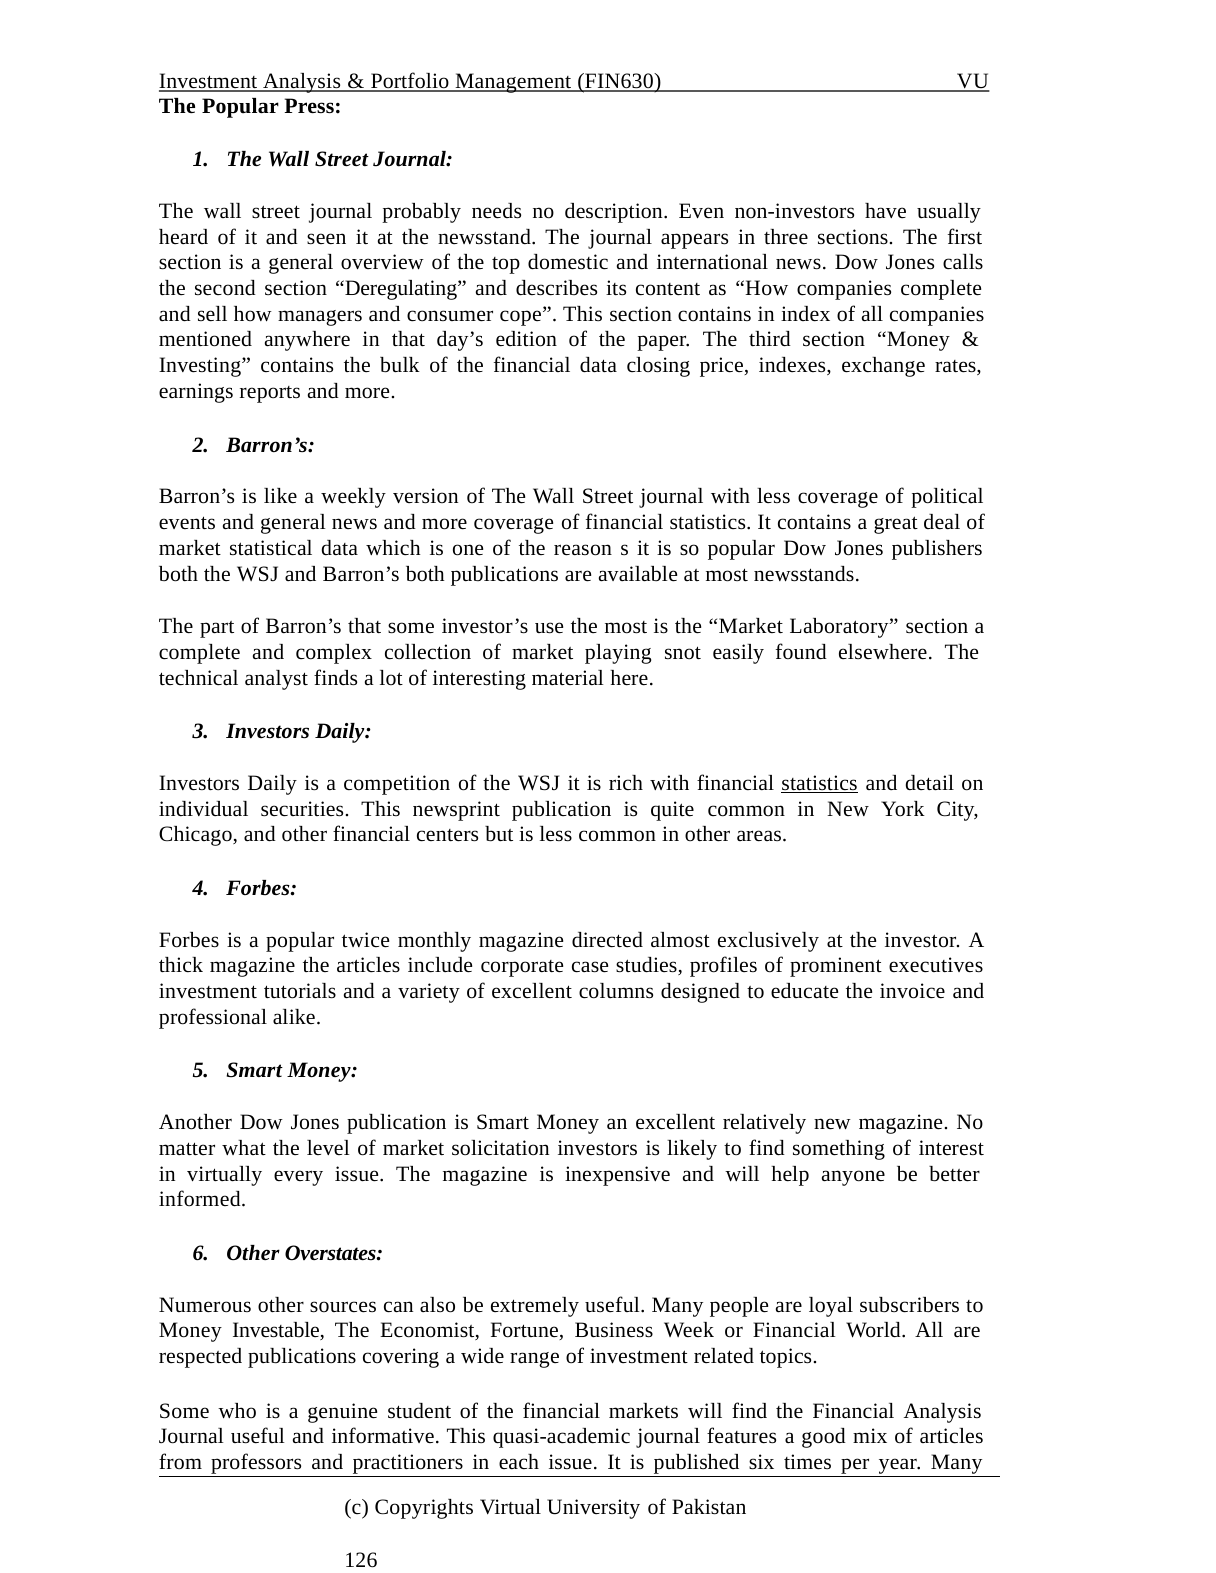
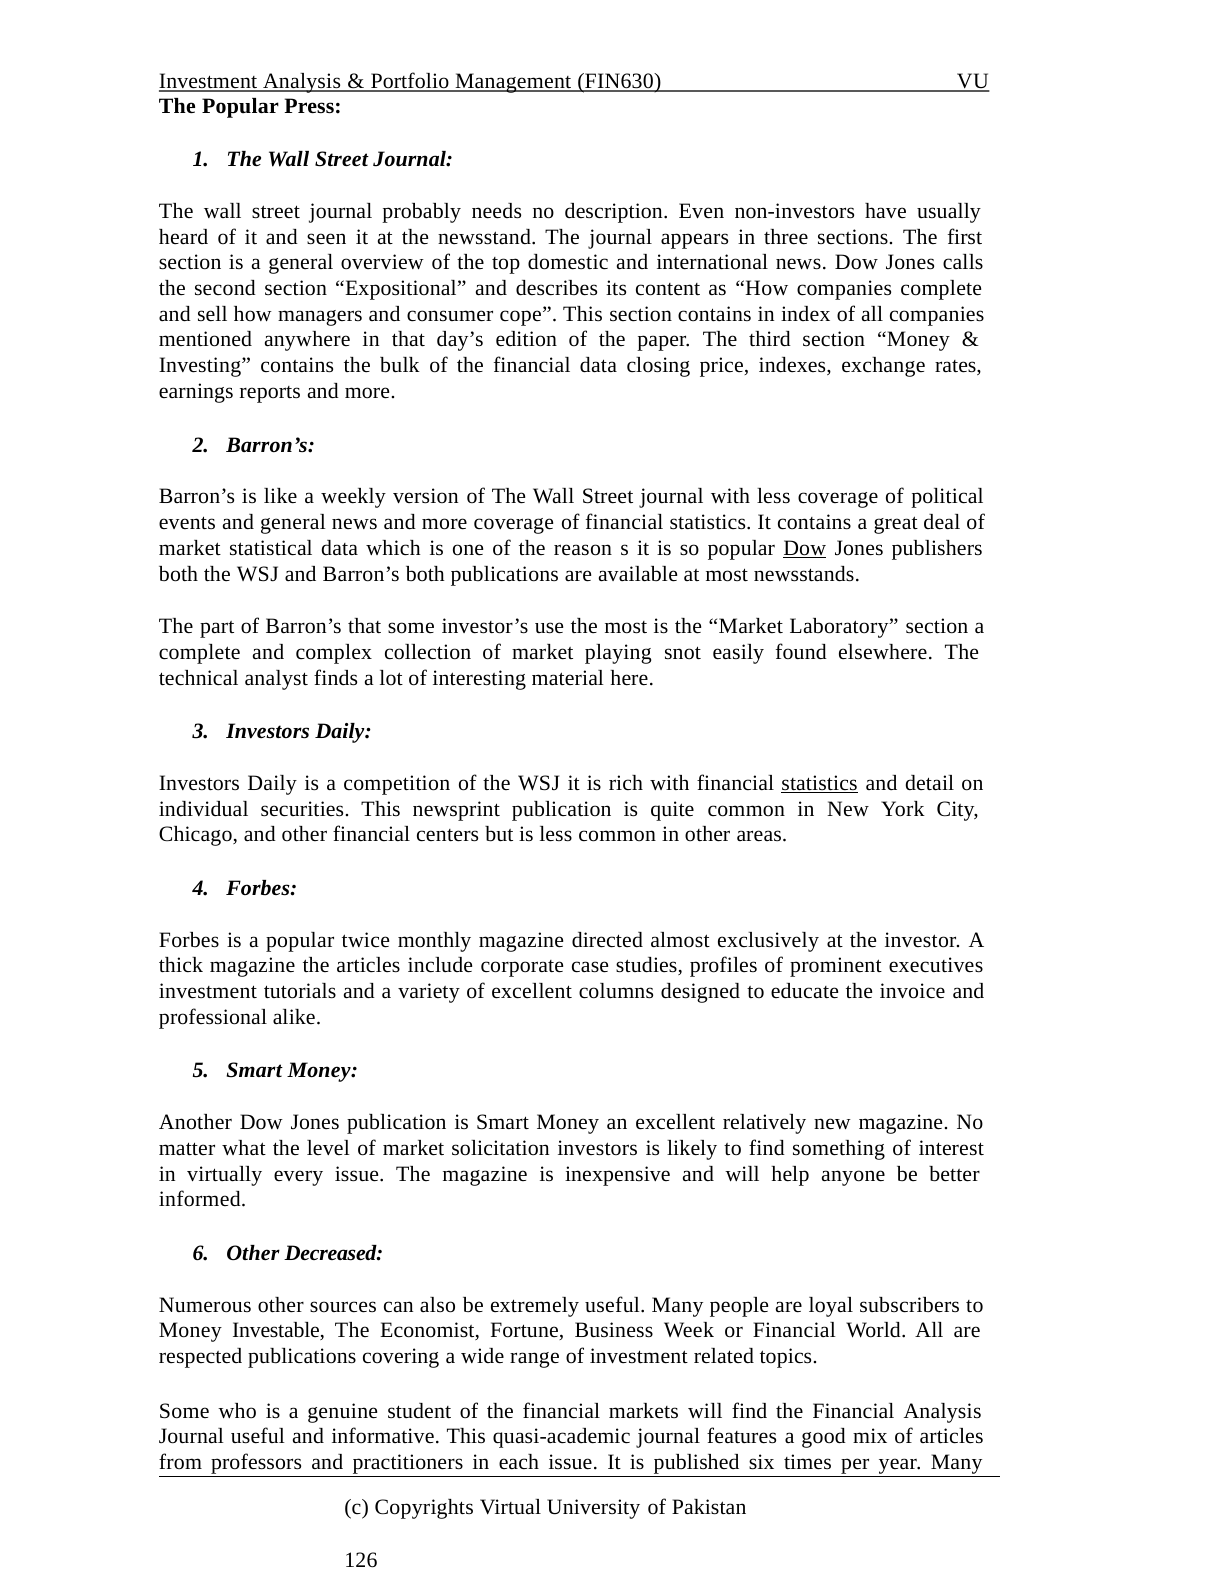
Deregulating: Deregulating -> Expositional (401, 288)
Dow underline: none -> present (805, 548)
Overstates: Overstates -> Decreased (334, 1254)
